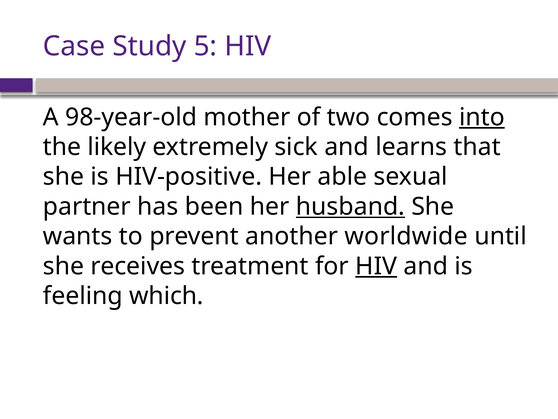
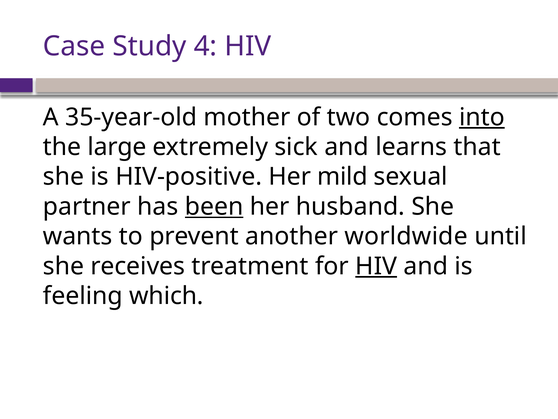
5: 5 -> 4 (205, 46)
98-year-old: 98-year-old -> 35-year-old (131, 117)
likely: likely -> large (117, 147)
able: able -> mild (342, 177)
been underline: none -> present (214, 206)
husband underline: present -> none (350, 206)
